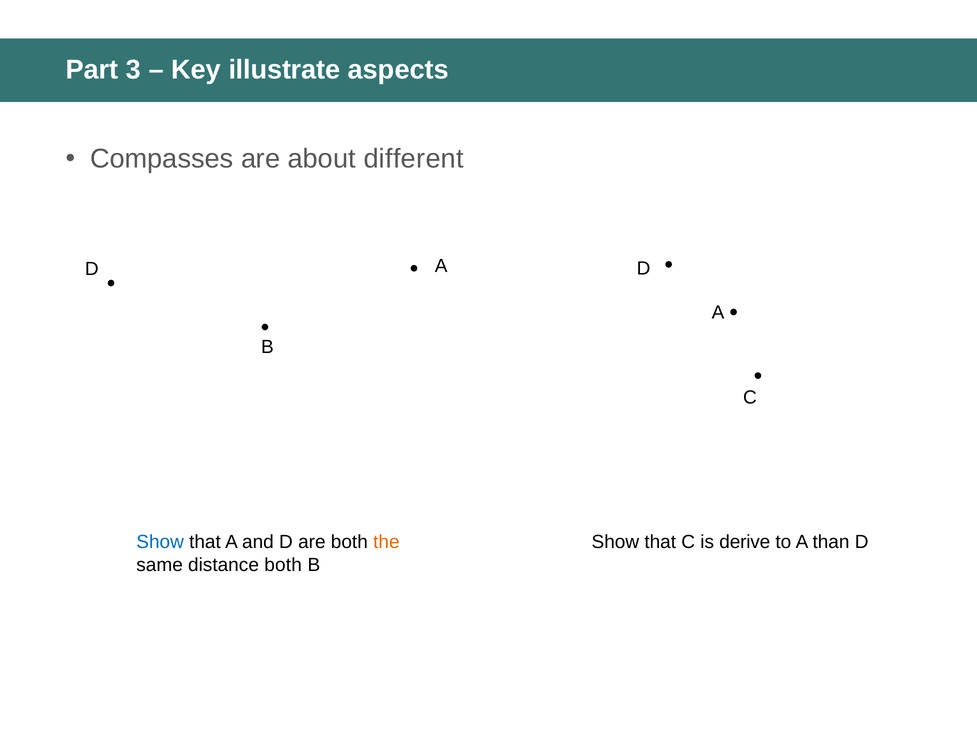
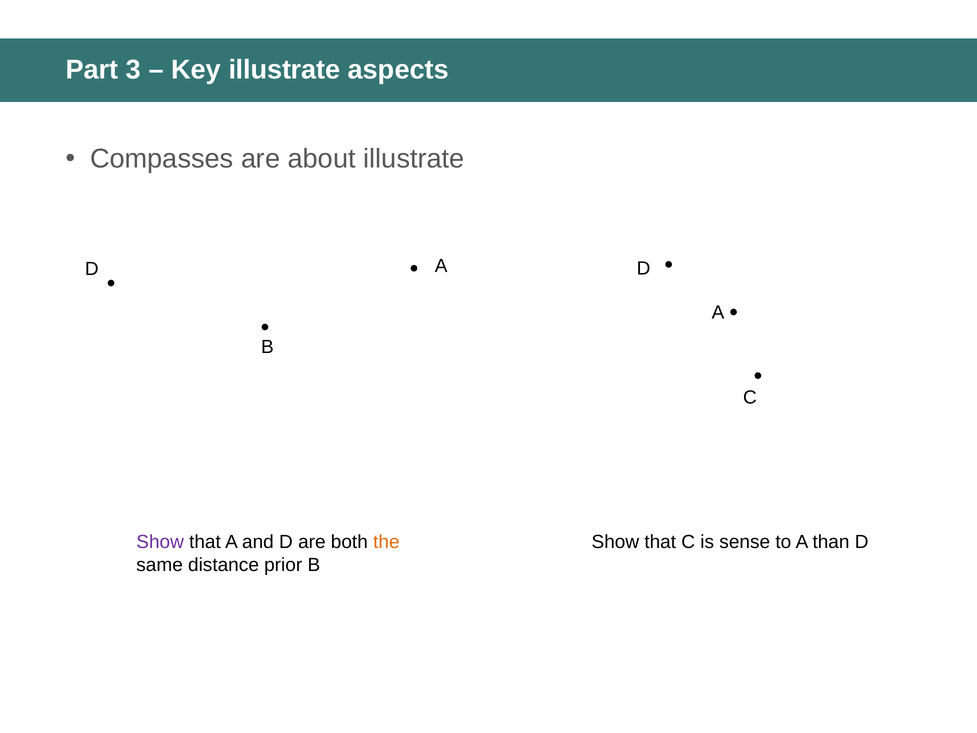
about different: different -> illustrate (414, 159)
Show colour: blue -> purple (160, 542)
derive: derive -> sense (745, 542)
distance both: both -> prior (283, 565)
